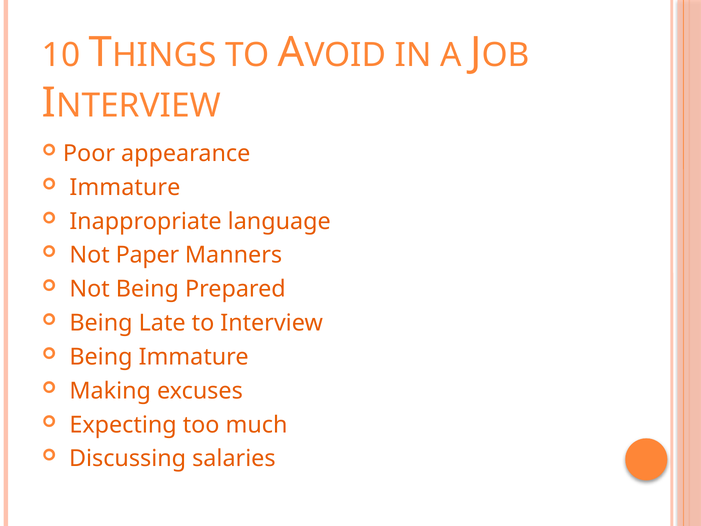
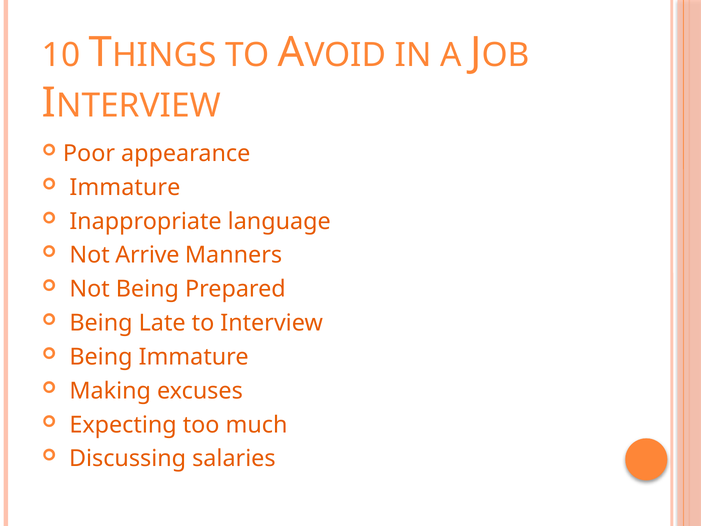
Paper: Paper -> Arrive (147, 255)
